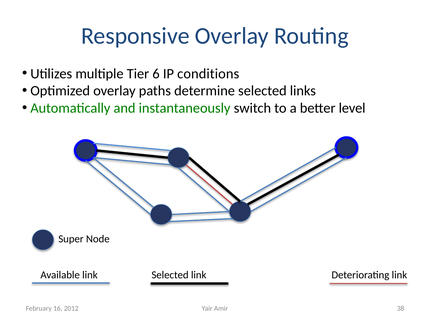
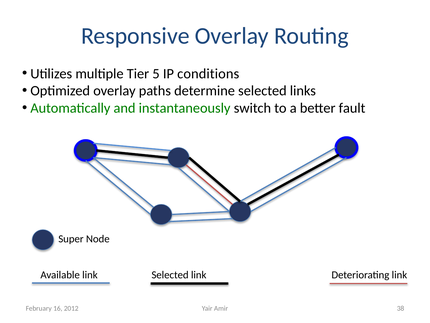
6: 6 -> 5 (156, 74)
level: level -> fault (352, 108)
